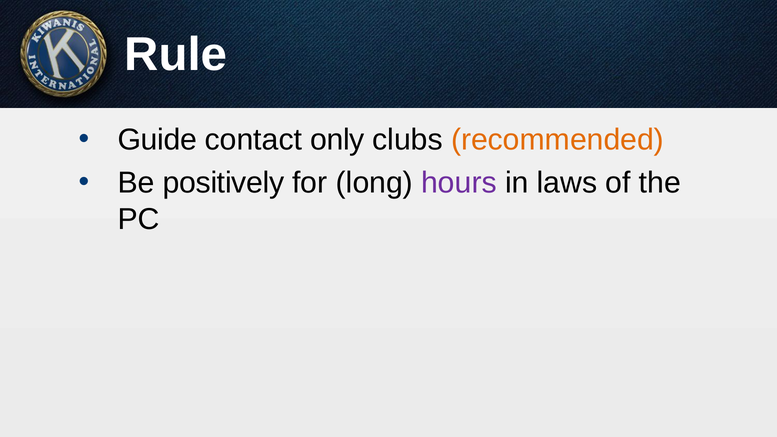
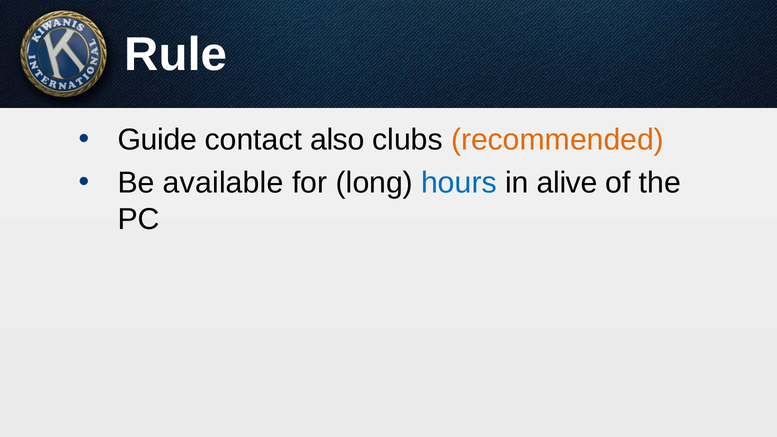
only: only -> also (337, 140)
positively: positively -> available (223, 183)
hours colour: purple -> blue (459, 183)
laws: laws -> alive (567, 183)
